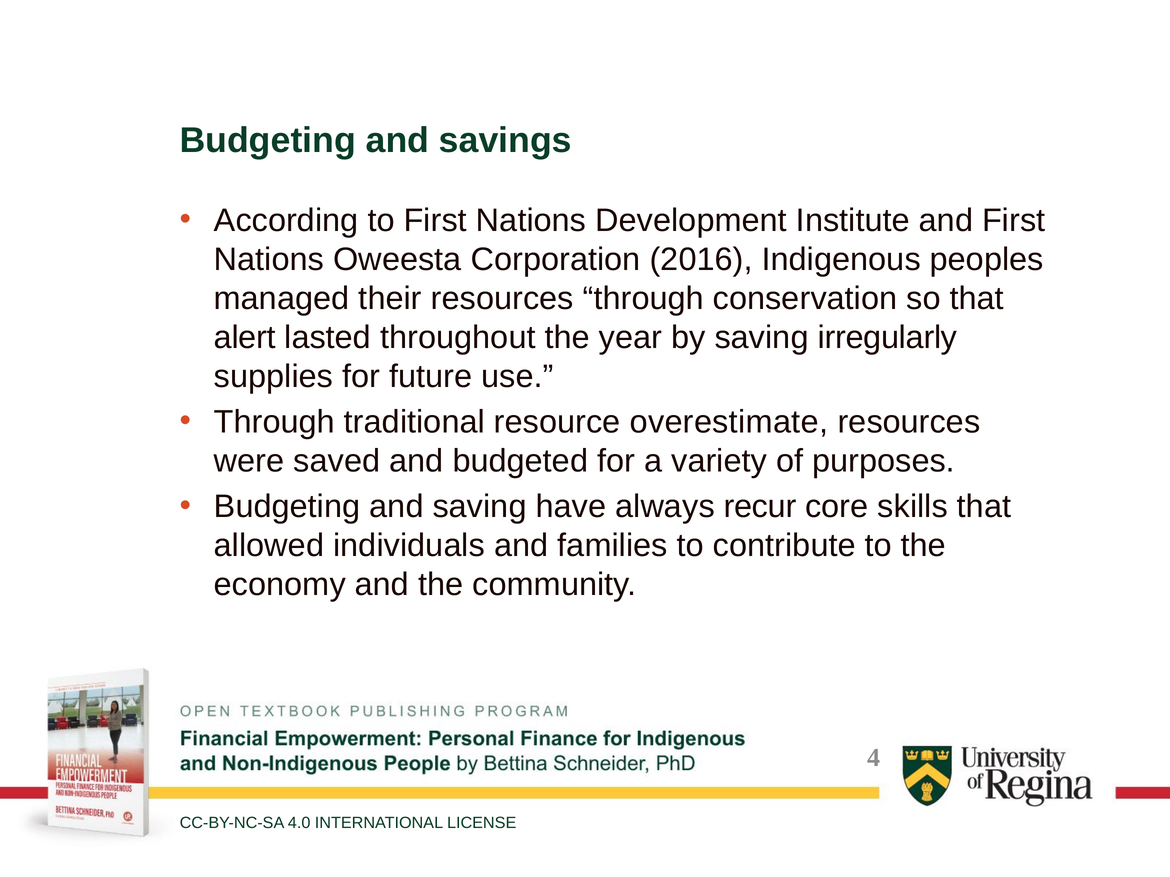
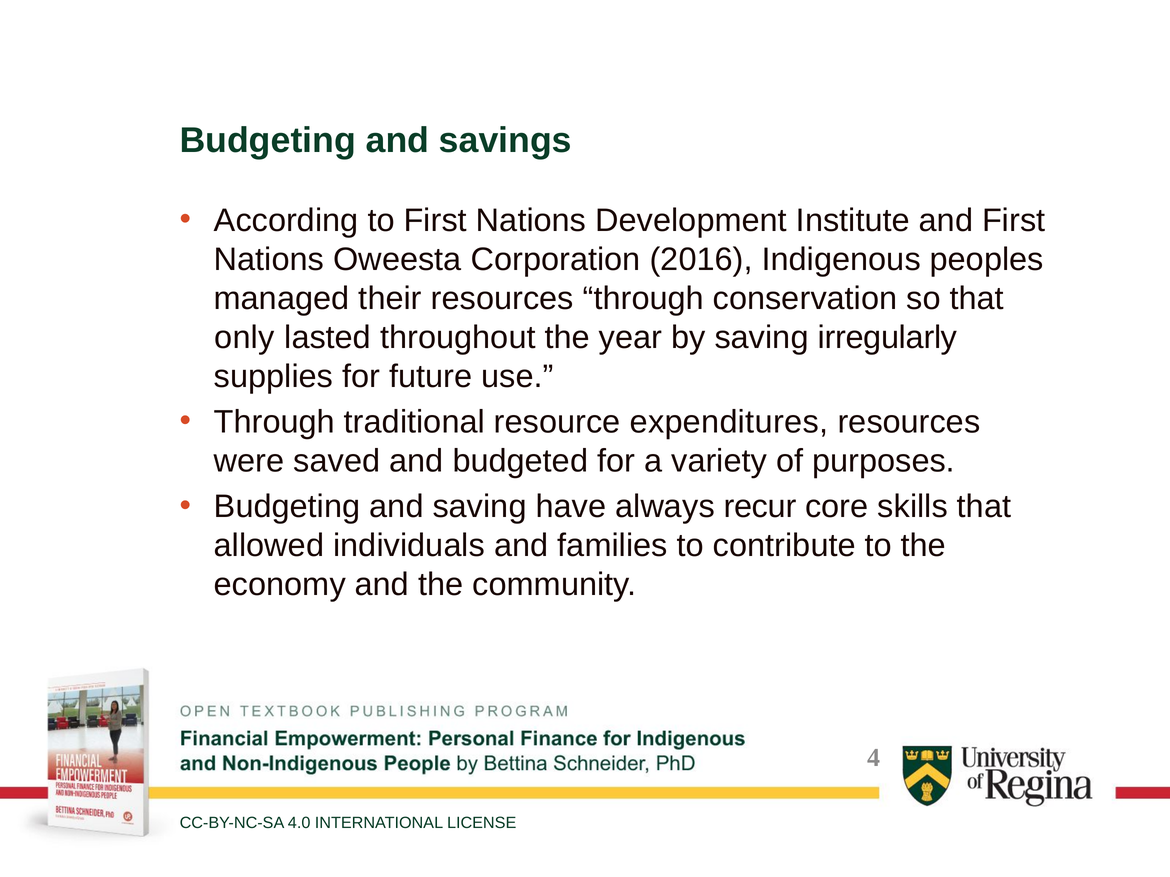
alert: alert -> only (244, 338)
overestimate: overestimate -> expenditures (729, 422)
